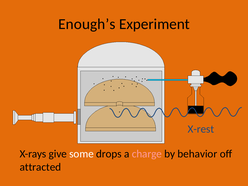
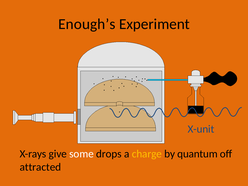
X-rest: X-rest -> X-unit (201, 129)
charge colour: pink -> yellow (147, 154)
behavior: behavior -> quantum (197, 154)
